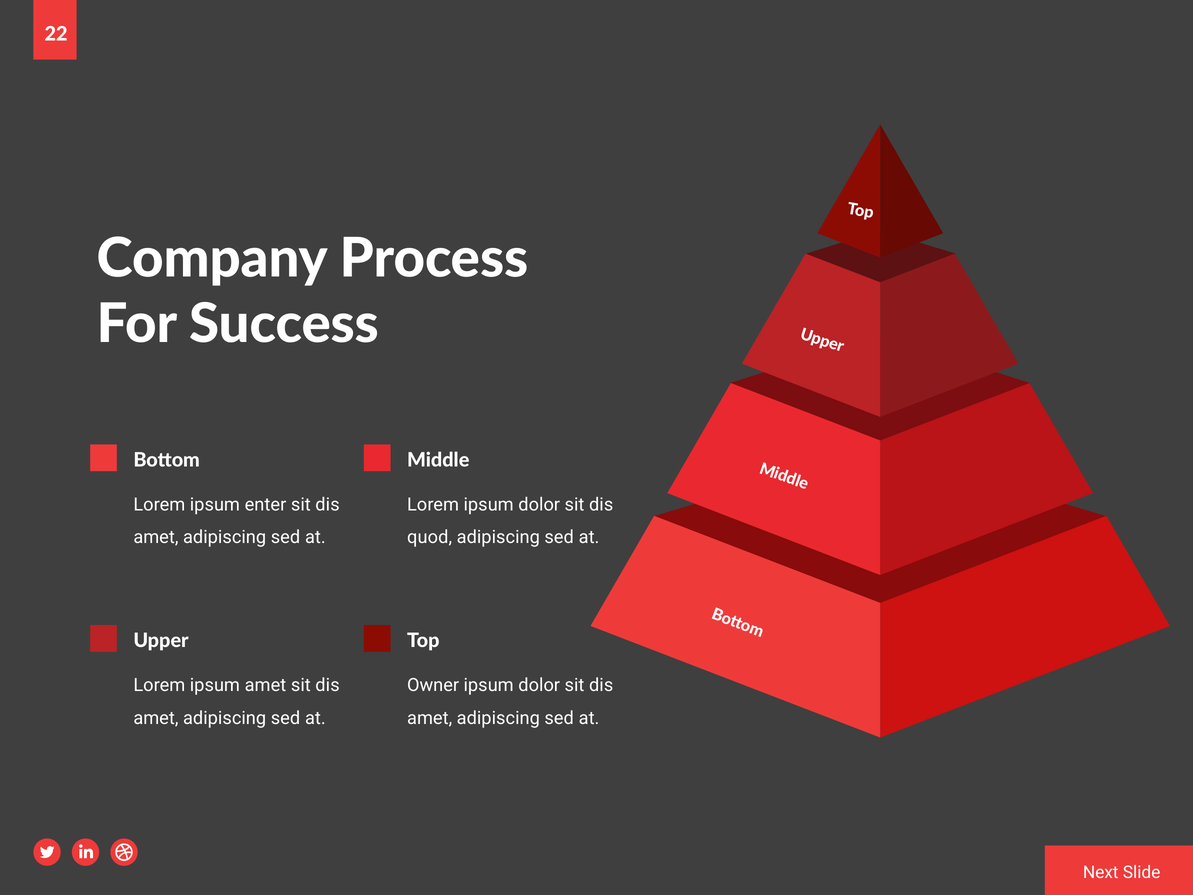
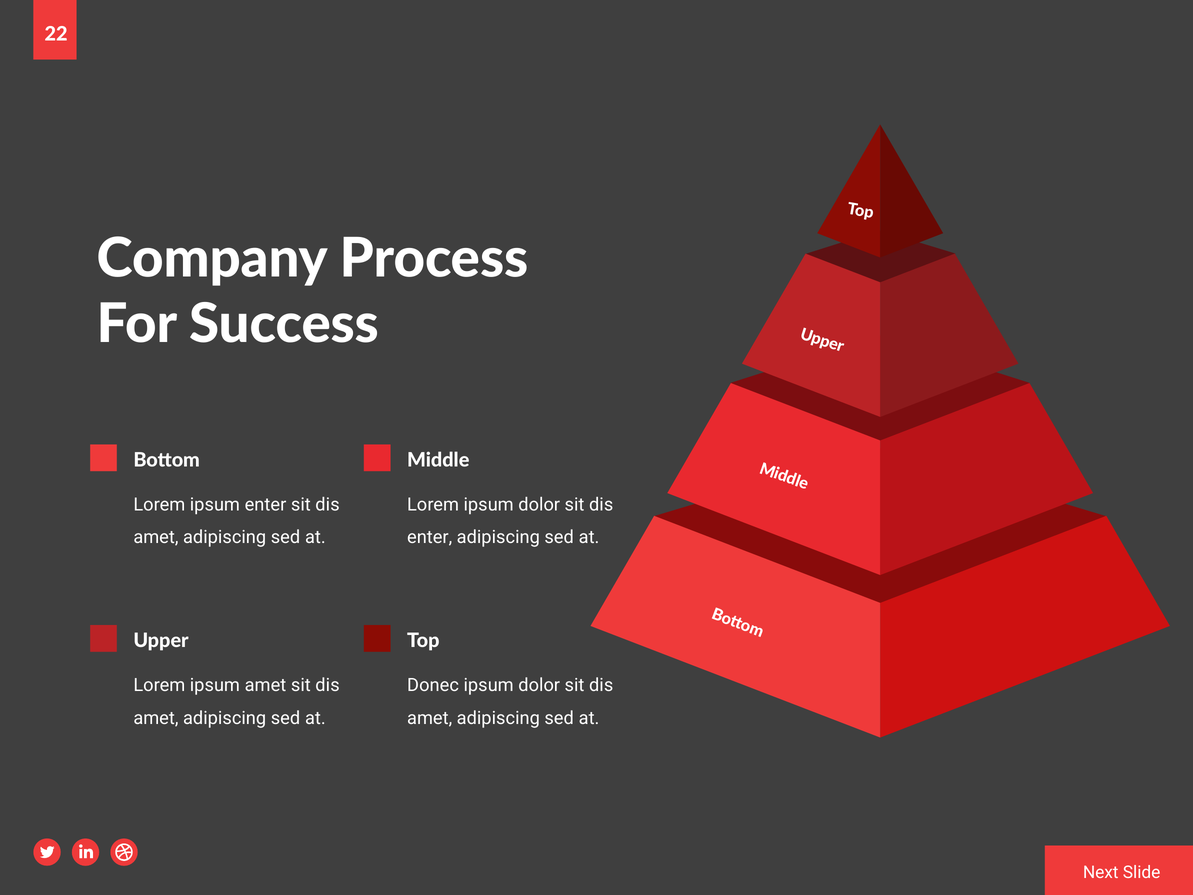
quod: quod -> enter (430, 537)
Owner: Owner -> Donec (433, 685)
